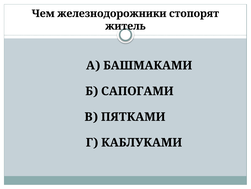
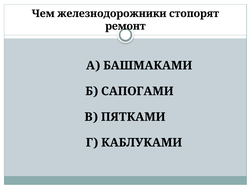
житель: житель -> ремонт (125, 26)
